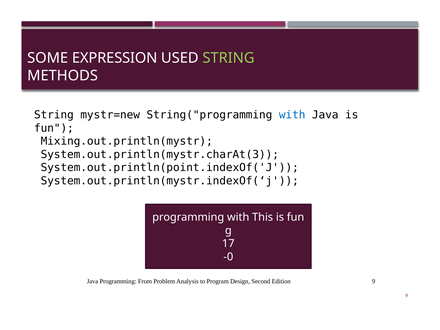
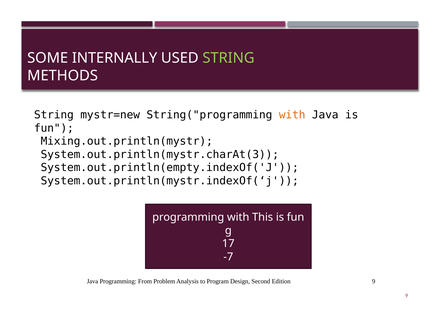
EXPRESSION: EXPRESSION -> INTERNALLY (115, 58)
with colour: blue -> orange (292, 115)
System.out.println(point.indexOf('J: System.out.println(point.indexOf('J -> System.out.println(empty.indexOf('J (170, 168)
-0: -0 -> -7 (228, 257)
